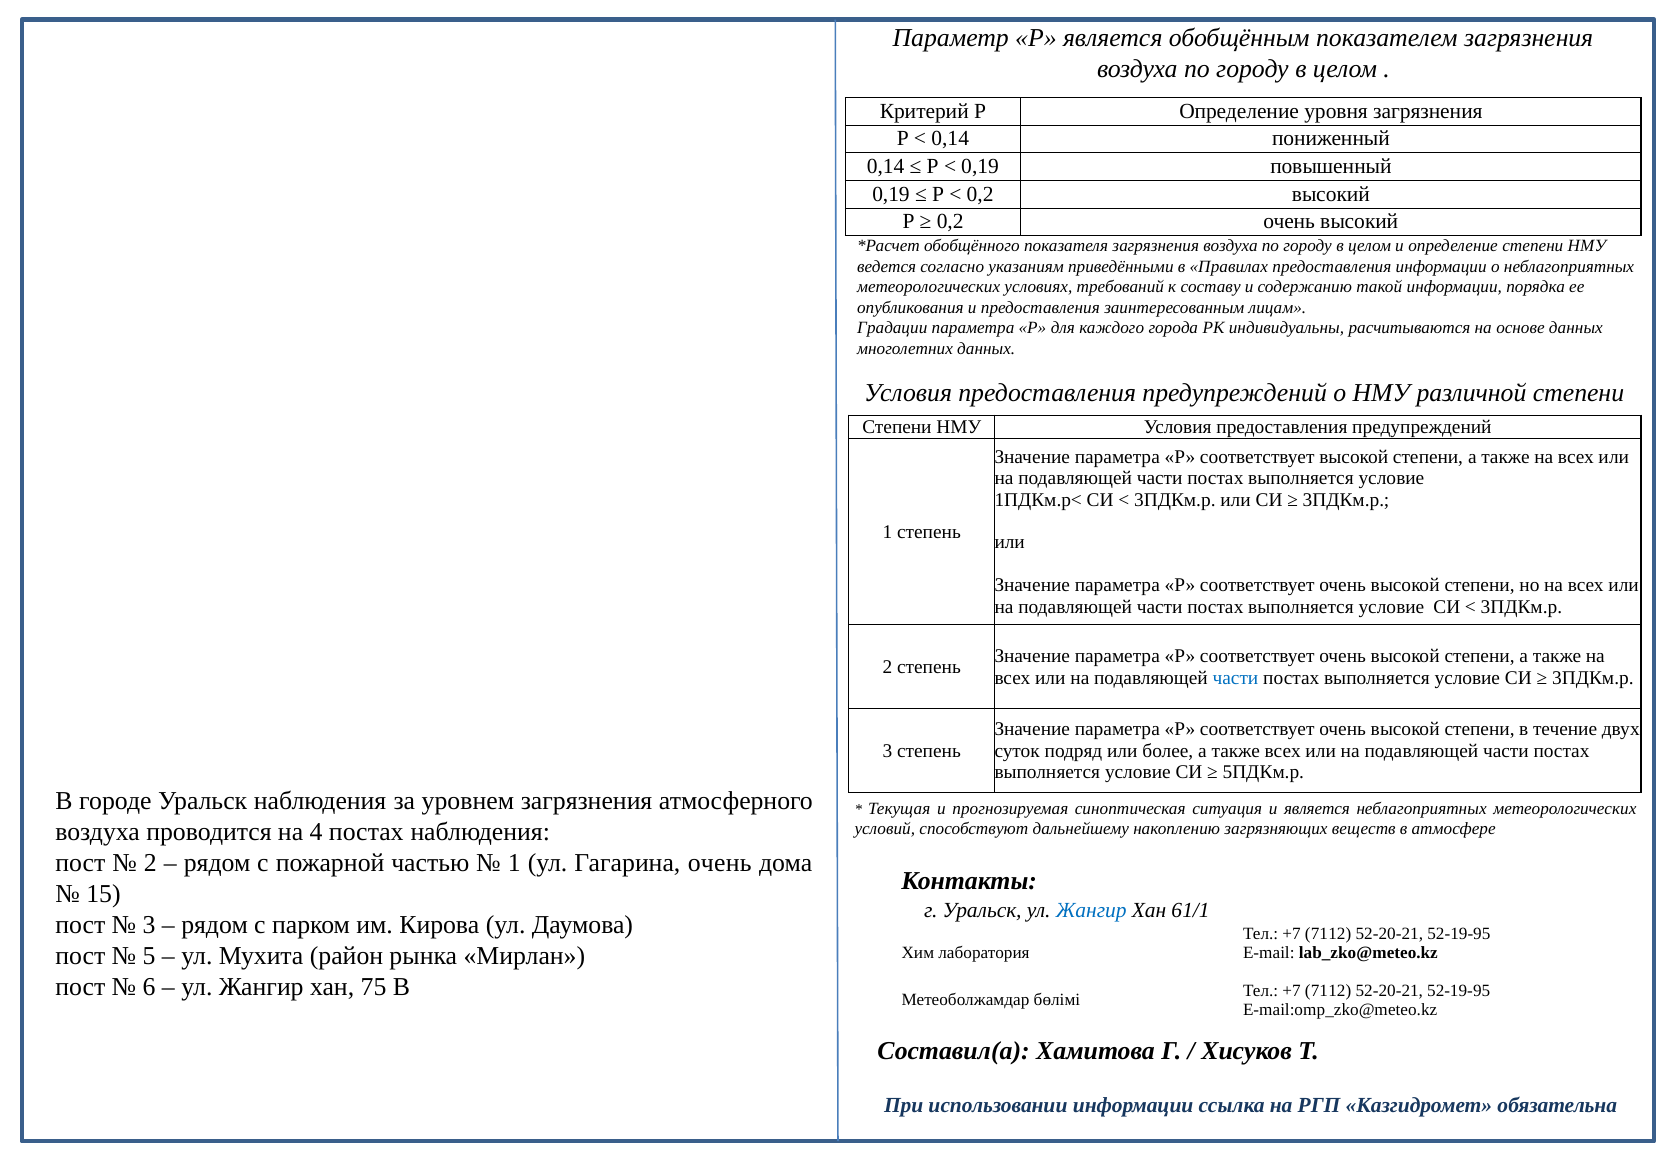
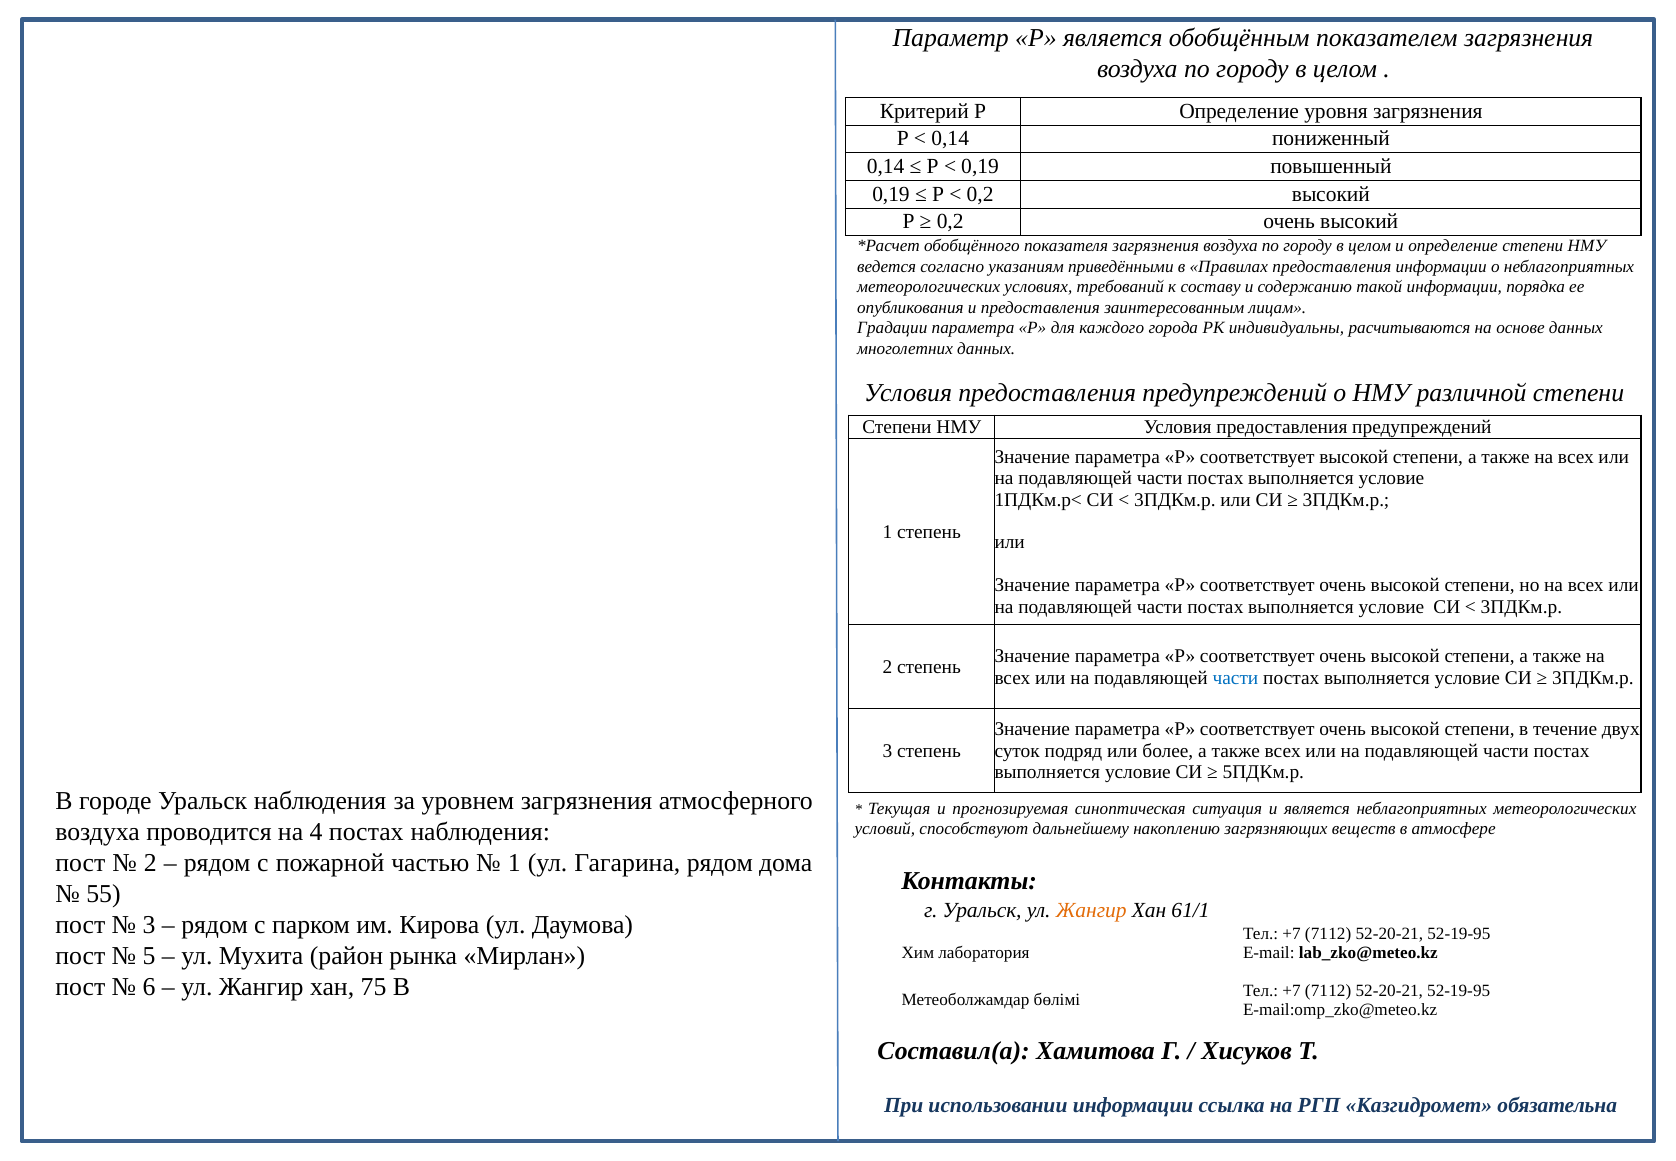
Гагарина очень: очень -> рядом (720, 863)
15: 15 -> 55 (103, 894)
Жангир colour: blue -> orange (1091, 910)
